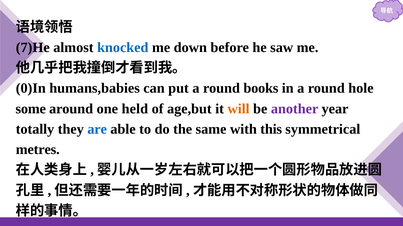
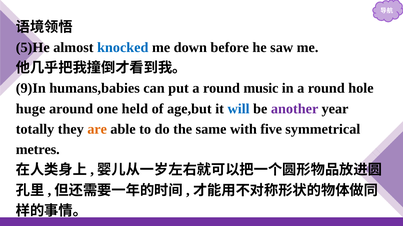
7)He: 7)He -> 5)He (33, 48)
0)In: 0)In -> 9)In (31, 88)
books: books -> music (261, 88)
some: some -> huge (31, 109)
will colour: orange -> blue (239, 109)
are colour: blue -> orange (97, 129)
this: this -> five (271, 129)
